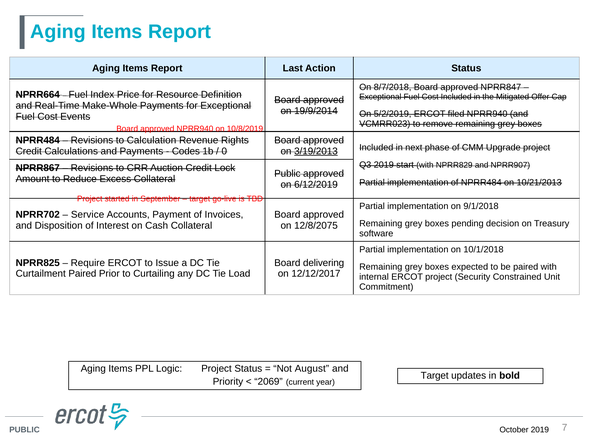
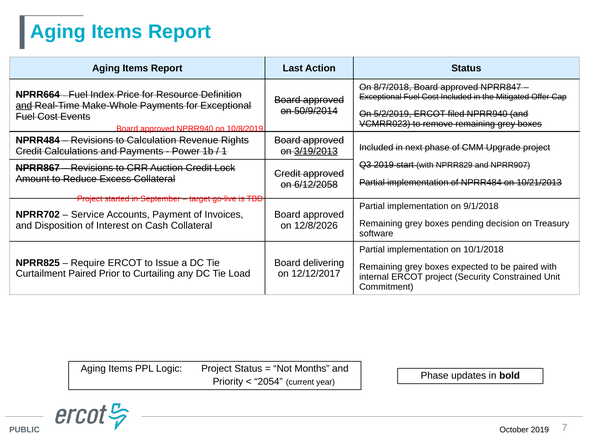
and underline: none -> present (24, 106)
19/9/2014: 19/9/2014 -> 50/9/2014 (316, 111)
Codes: Codes -> Power (186, 151)
0: 0 -> 1 (224, 151)
Public: Public -> Credit (287, 174)
6/12/2019: 6/12/2019 -> 6/12/2058 (316, 185)
12/8/2075: 12/8/2075 -> 12/8/2026 (316, 226)
August: August -> Months (312, 369)
Target: Target -> Phase (435, 376)
2069: 2069 -> 2054 (269, 382)
